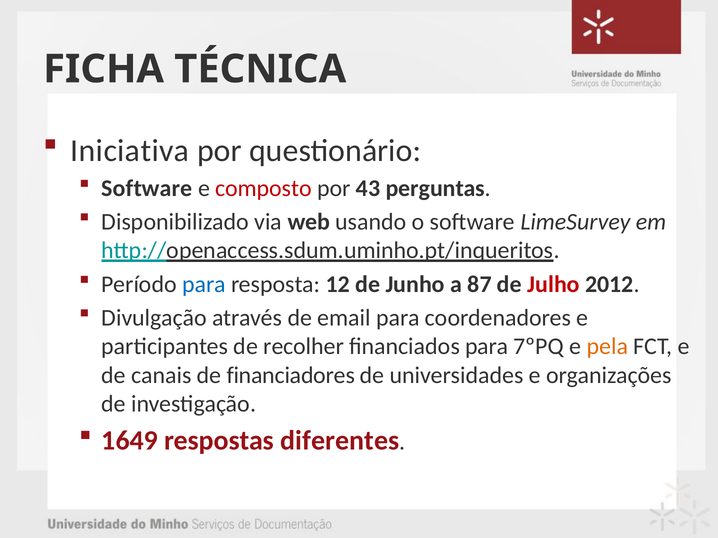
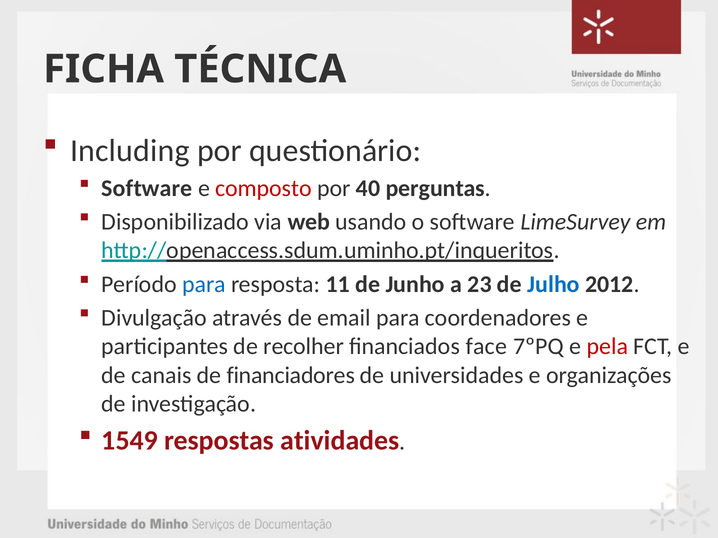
Iniciativa: Iniciativa -> Including (130, 151)
43: 43 -> 40 (368, 188)
12: 12 -> 11 (338, 285)
87: 87 -> 23 (480, 285)
Julho colour: red -> blue (554, 285)
financiados para: para -> face (486, 347)
pela colour: orange -> red (607, 347)
1649: 1649 -> 1549 (130, 441)
diferentes: diferentes -> atividades (340, 441)
